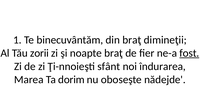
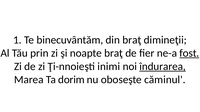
zorii: zorii -> prin (39, 53)
sfânt: sfânt -> inimi (109, 67)
îndurarea underline: none -> present (163, 67)
nădejde: nădejde -> căminul (165, 80)
